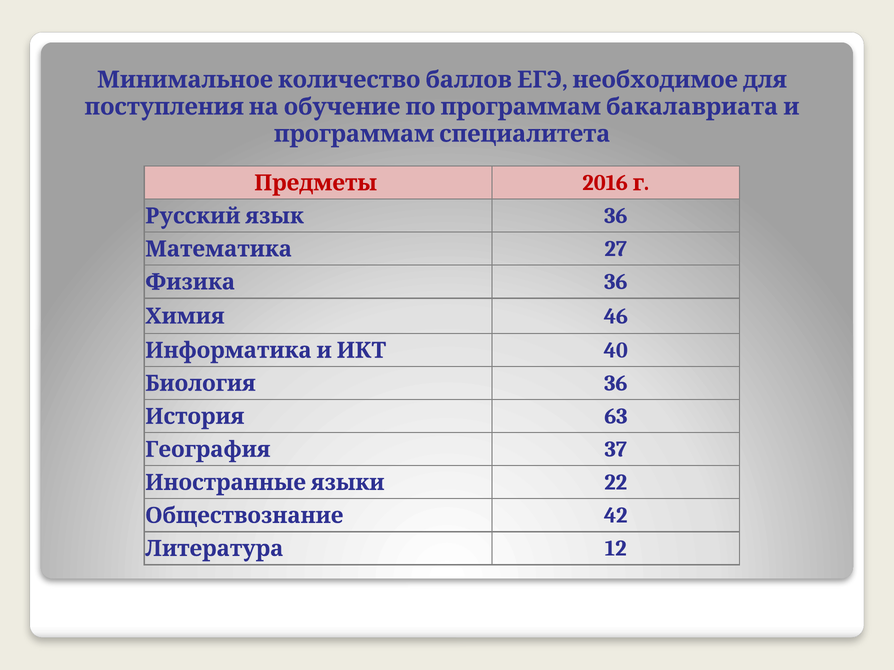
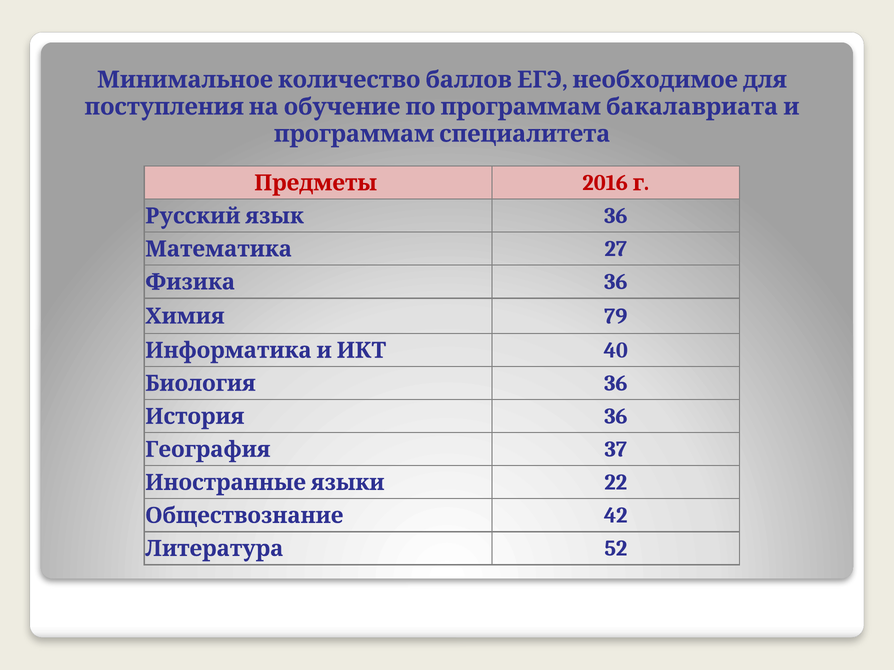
46: 46 -> 79 (616, 316)
История 63: 63 -> 36 (616, 417)
12: 12 -> 52 (616, 549)
